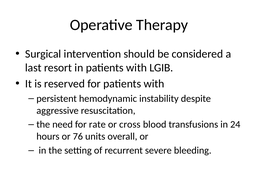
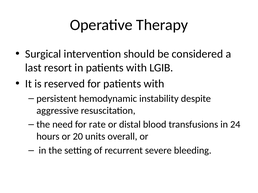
cross: cross -> distal (130, 125)
76: 76 -> 20 (78, 137)
